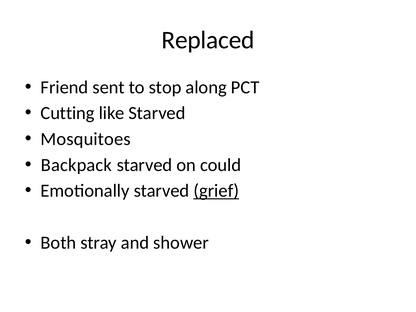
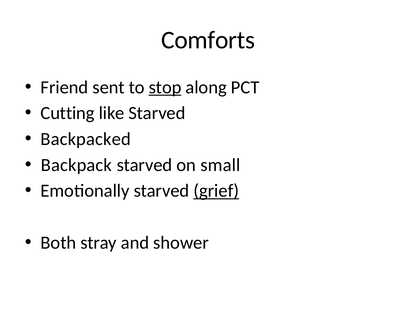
Replaced: Replaced -> Comforts (208, 40)
stop underline: none -> present (165, 87)
Mosquitoes: Mosquitoes -> Backpacked (86, 139)
could: could -> small (220, 165)
